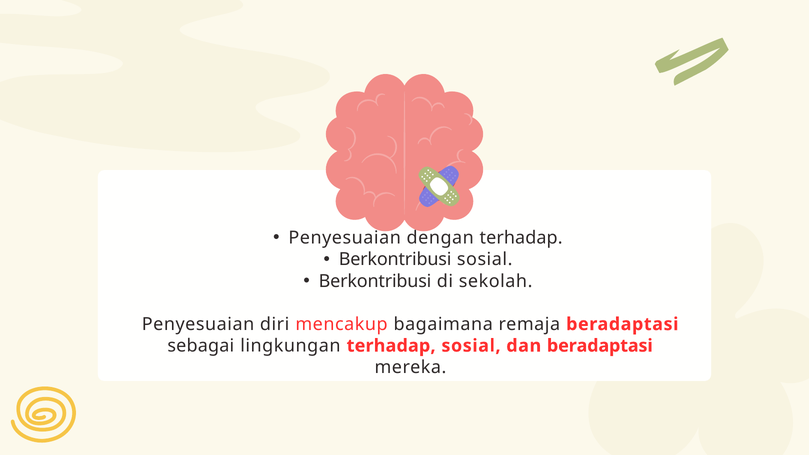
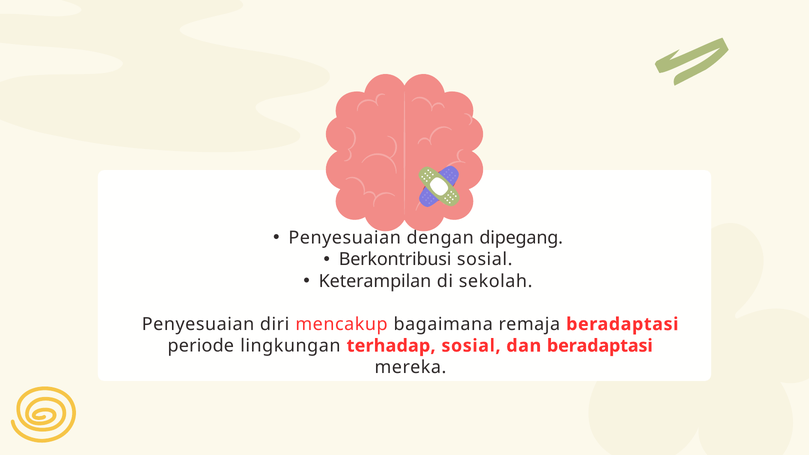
dengan terhadap: terhadap -> dipegang (521, 238)
Berkontribusi: Berkontribusi -> Keterampilan (375, 281)
sebagai: sebagai -> periode (201, 346)
